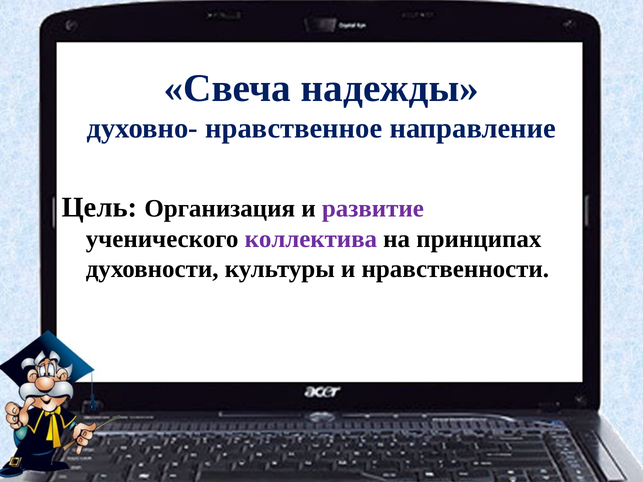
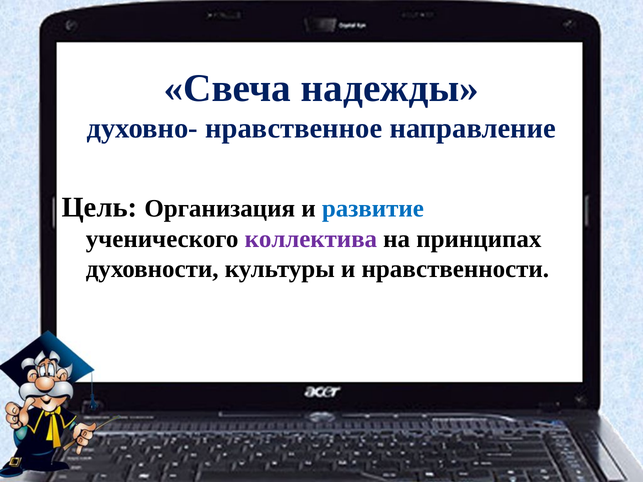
развитие colour: purple -> blue (373, 208)
